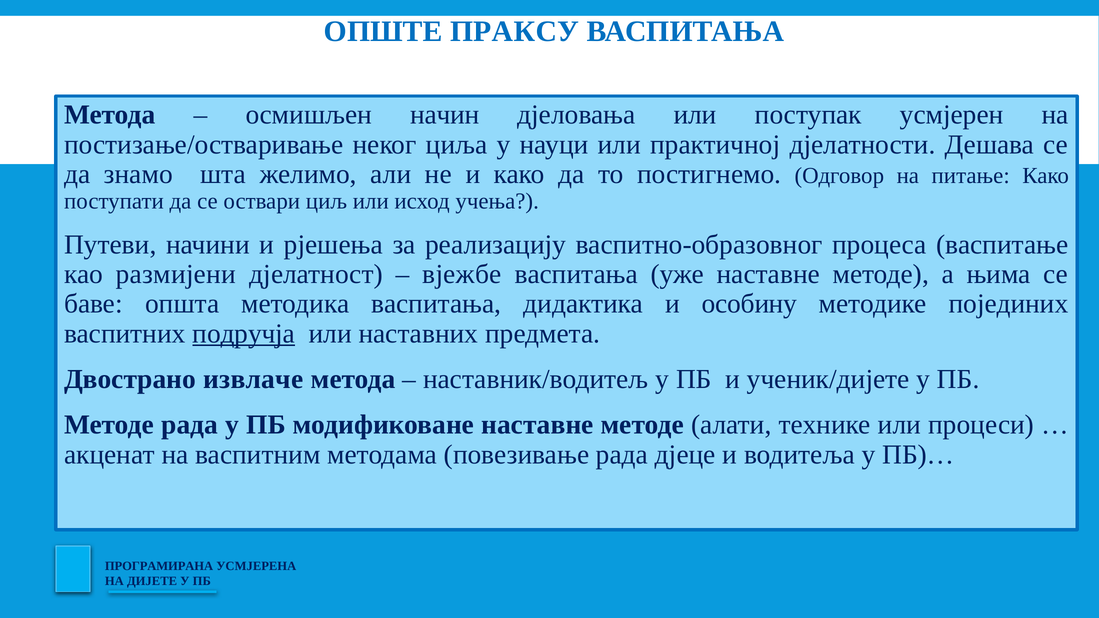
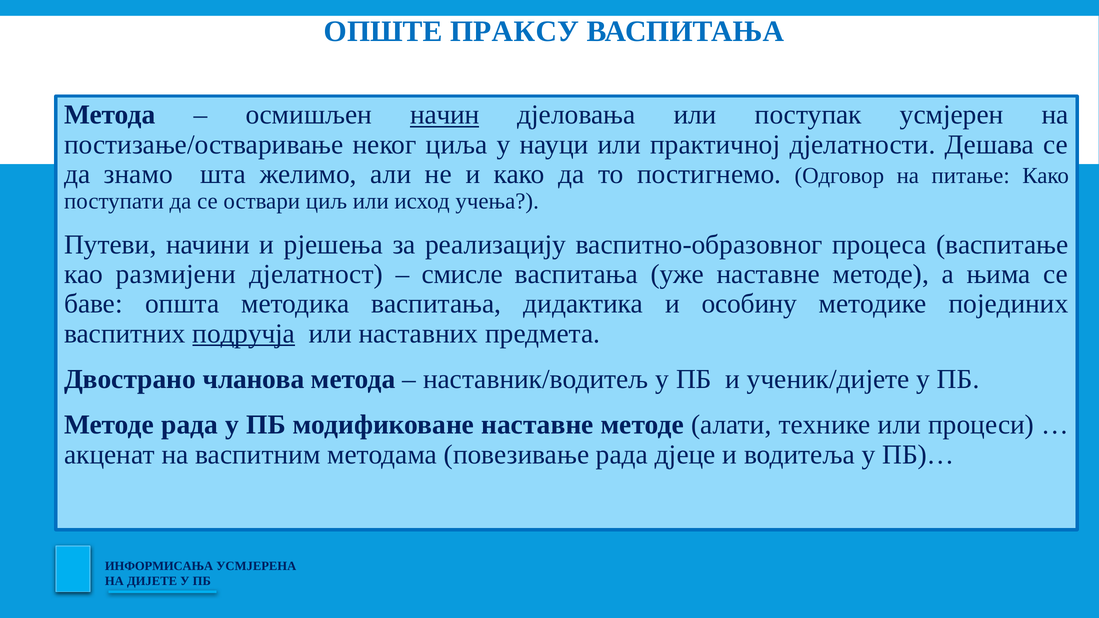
начин underline: none -> present (445, 115)
вјежбе: вјежбе -> смисле (462, 274)
извлаче: извлаче -> чланова (254, 379)
ПРОГРАМИРАНА: ПРОГРАМИРАНА -> ИНФОРМИСАЊА (159, 566)
